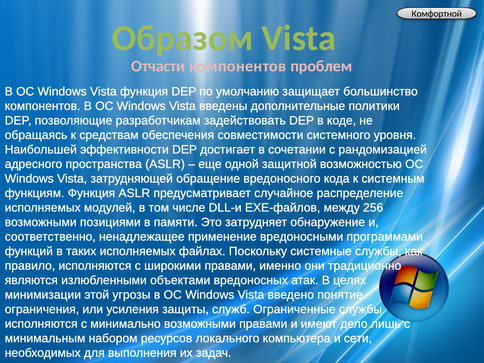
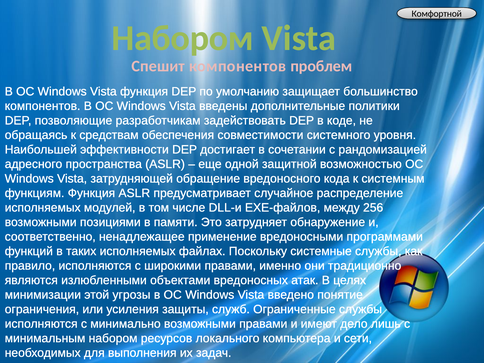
Образом: Образом -> Набором (183, 38)
Отчасти: Отчасти -> Спешит (158, 66)
